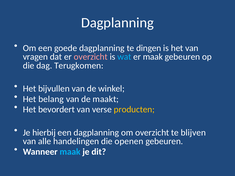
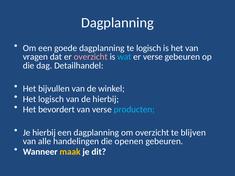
te dingen: dingen -> logisch (149, 48)
er maak: maak -> verse (153, 57)
Terugkomen: Terugkomen -> Detailhandel (79, 66)
Het belang: belang -> logisch (51, 99)
de maakt: maakt -> hierbij (106, 99)
producten colour: yellow -> light blue (134, 110)
maak colour: light blue -> yellow (70, 152)
